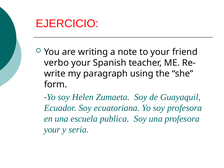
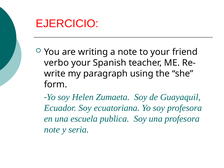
your: your -> note (52, 130)
